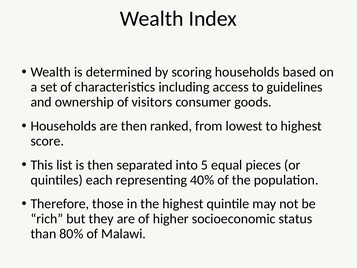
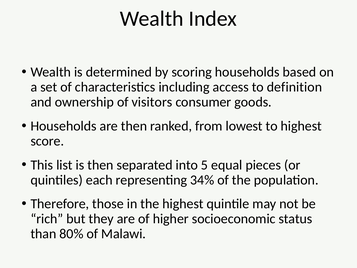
guidelines: guidelines -> definition (295, 87)
40%: 40% -> 34% (202, 180)
